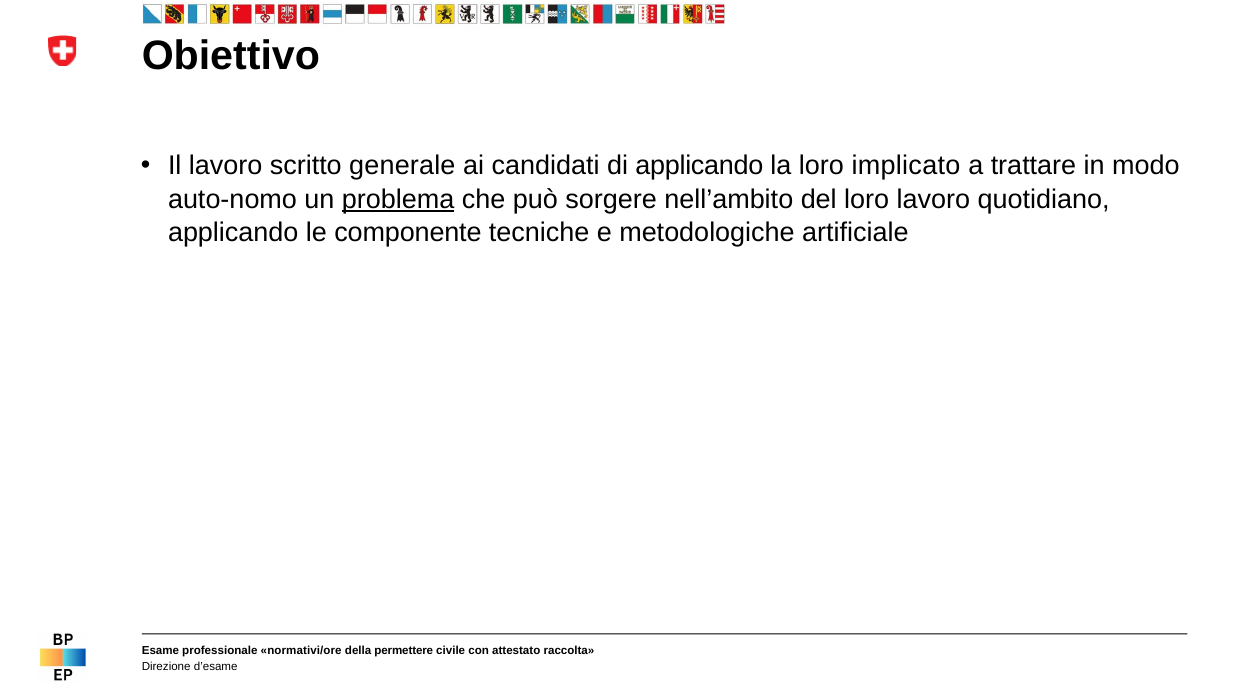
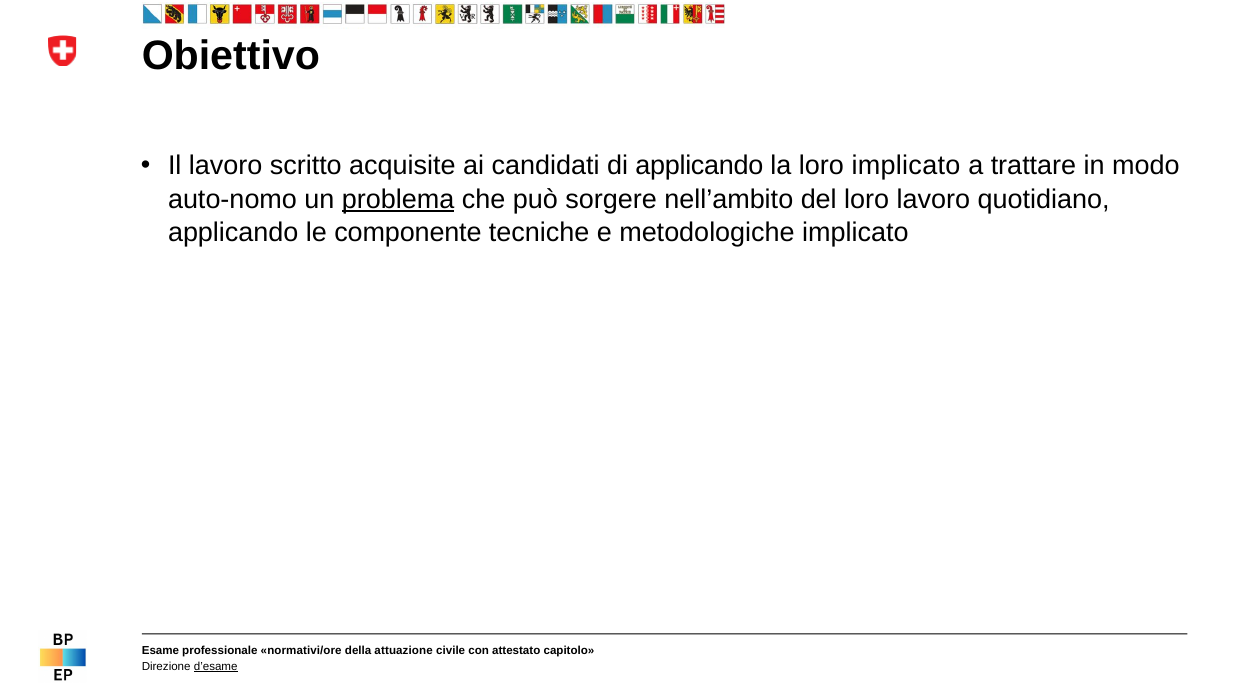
generale: generale -> acquisite (402, 166)
metodologiche artificiale: artificiale -> implicato (855, 233)
permettere: permettere -> attuazione (404, 651)
raccolta: raccolta -> capitolo (569, 651)
d’esame underline: none -> present (216, 666)
